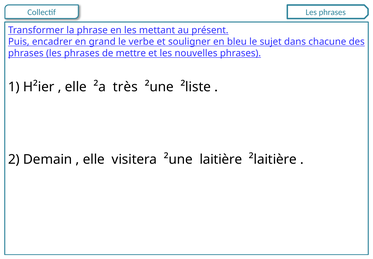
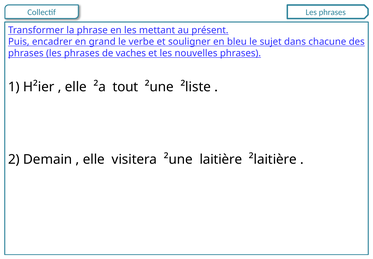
mettre: mettre -> vaches (131, 53)
très: très -> tout (125, 87)
